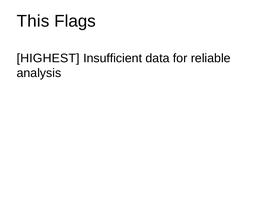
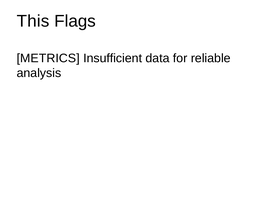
HIGHEST: HIGHEST -> METRICS (48, 58)
